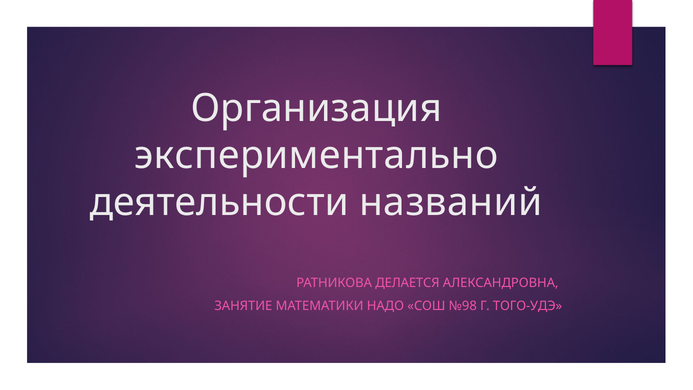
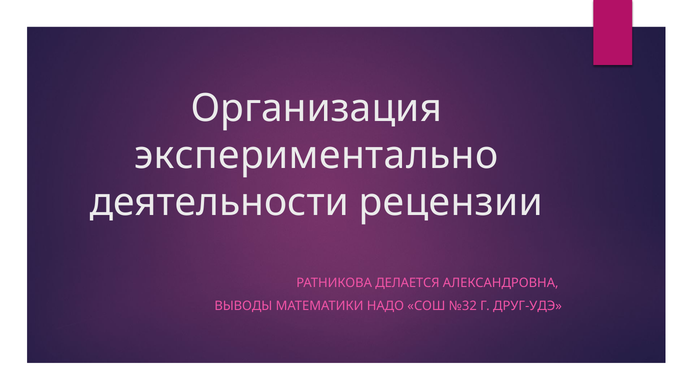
названий: названий -> рецензии (451, 202)
ЗАНЯТИЕ: ЗАНЯТИЕ -> ВЫВОДЫ (243, 306)
№98: №98 -> №32 (463, 306)
ТОГО-УДЭ: ТОГО-УДЭ -> ДРУГ-УДЭ (528, 306)
